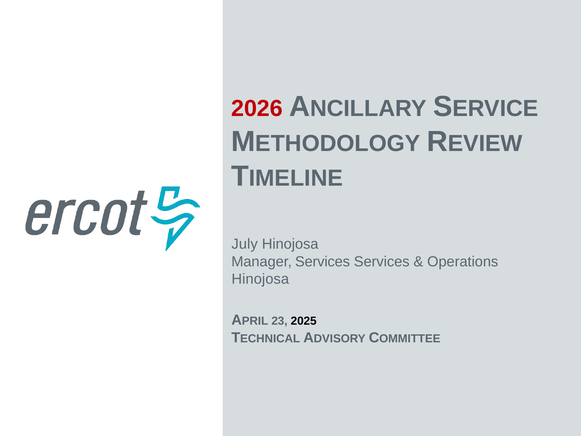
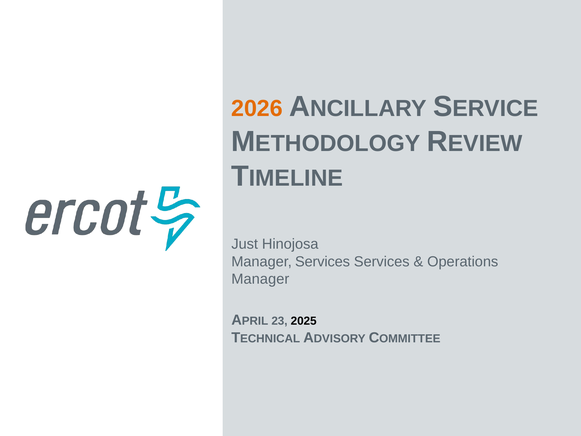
2026 colour: red -> orange (257, 108)
July: July -> Just (245, 244)
Hinojosa: Hinojosa -> Manager (260, 279)
